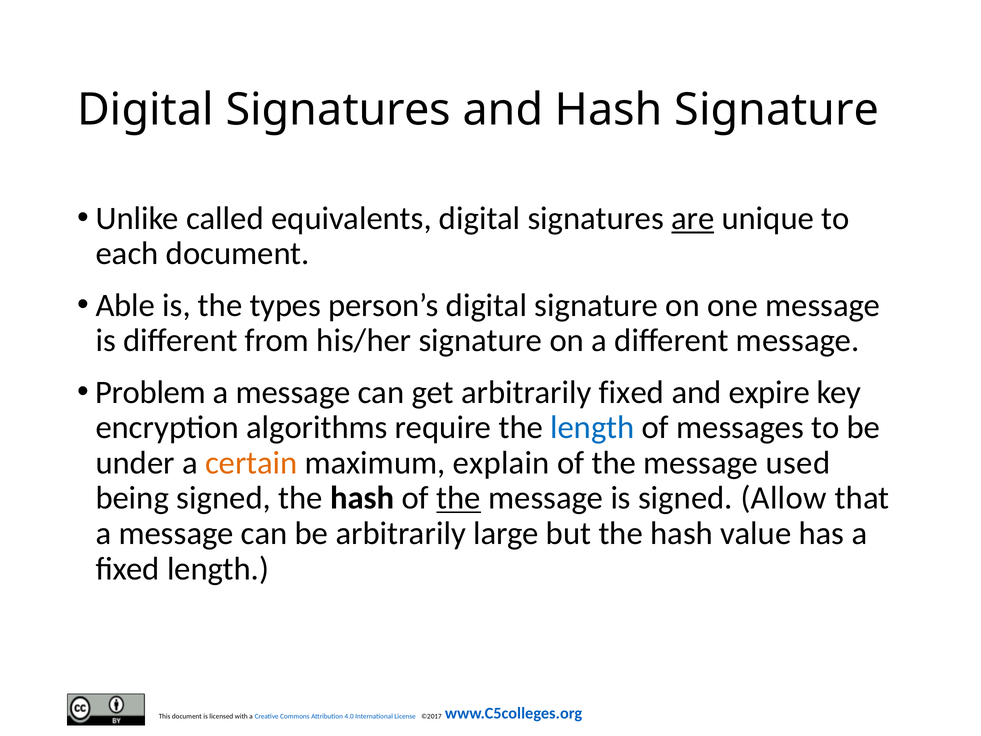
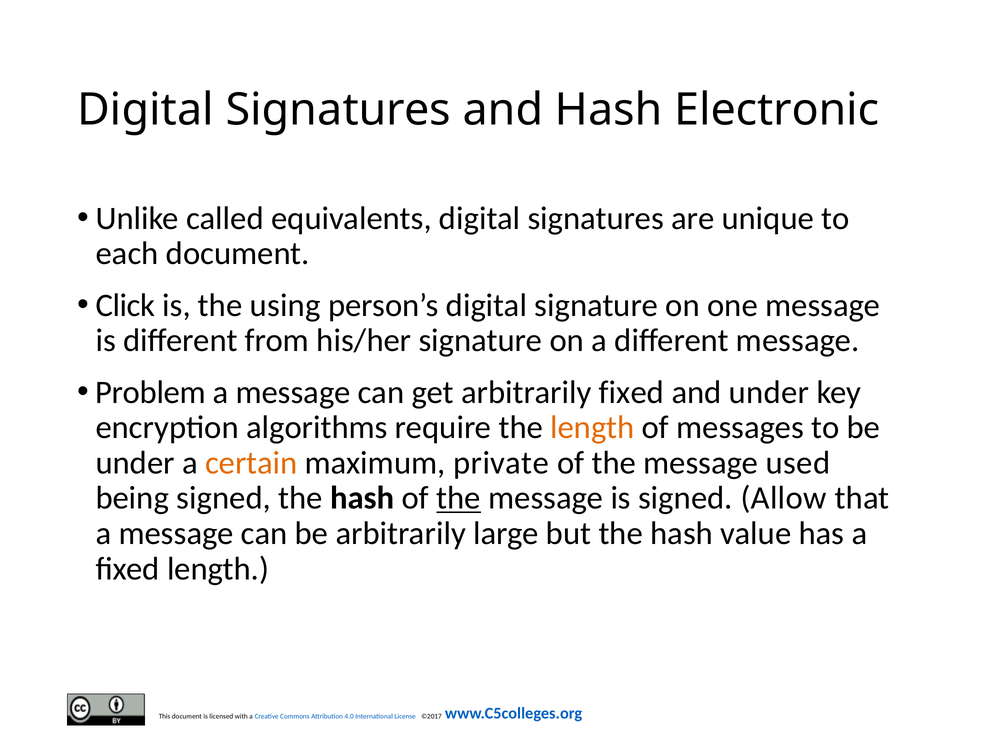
Hash Signature: Signature -> Electronic (777, 110)
are underline: present -> none (693, 218)
Able: Able -> Click (125, 305)
types: types -> using (285, 305)
and expire: expire -> under (769, 392)
length colour: blue -> orange (592, 427)
explain: explain -> private (501, 463)
